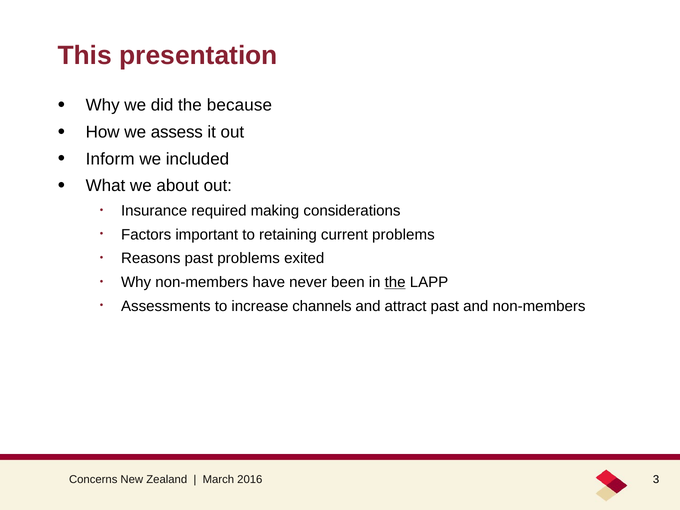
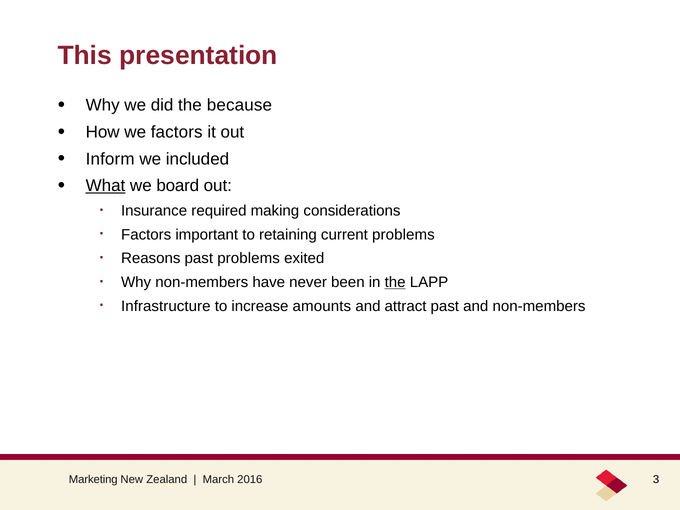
we assess: assess -> factors (177, 132)
What underline: none -> present (105, 186)
about: about -> board (178, 186)
Assessments: Assessments -> Infrastructure (166, 306)
channels: channels -> amounts (322, 306)
Concerns: Concerns -> Marketing (93, 479)
